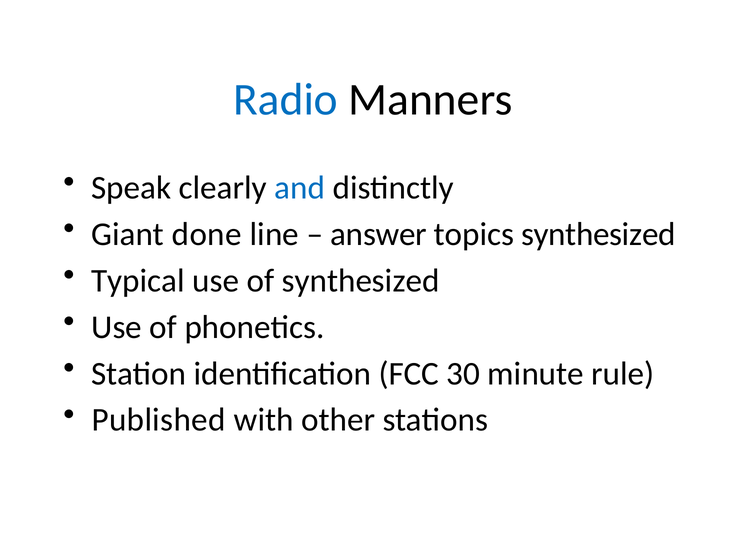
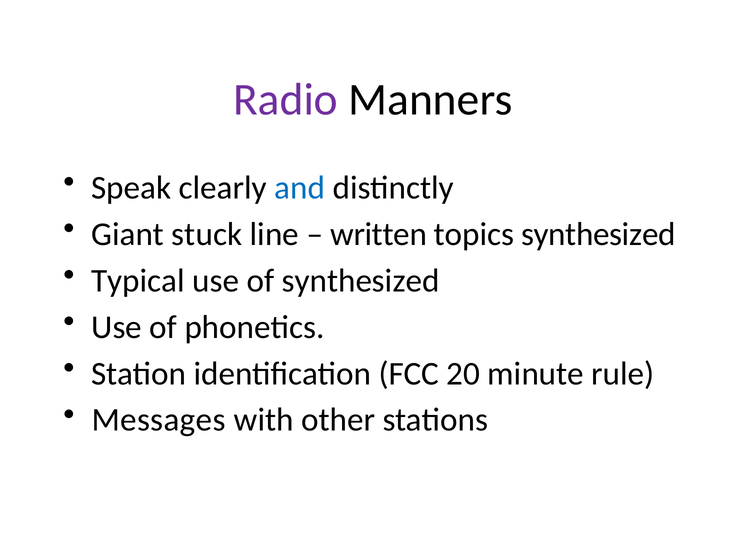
Radio colour: blue -> purple (286, 100)
done: done -> stuck (207, 234)
answer: answer -> written (379, 234)
30: 30 -> 20 (463, 373)
Published: Published -> Messages (159, 420)
